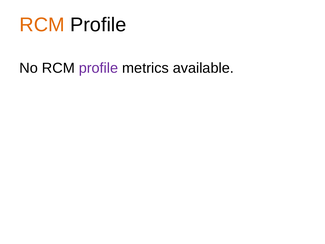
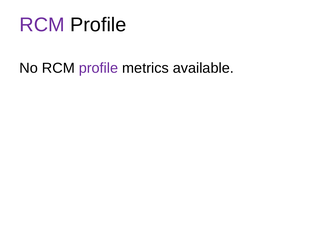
RCM colour: orange -> purple (42, 25)
